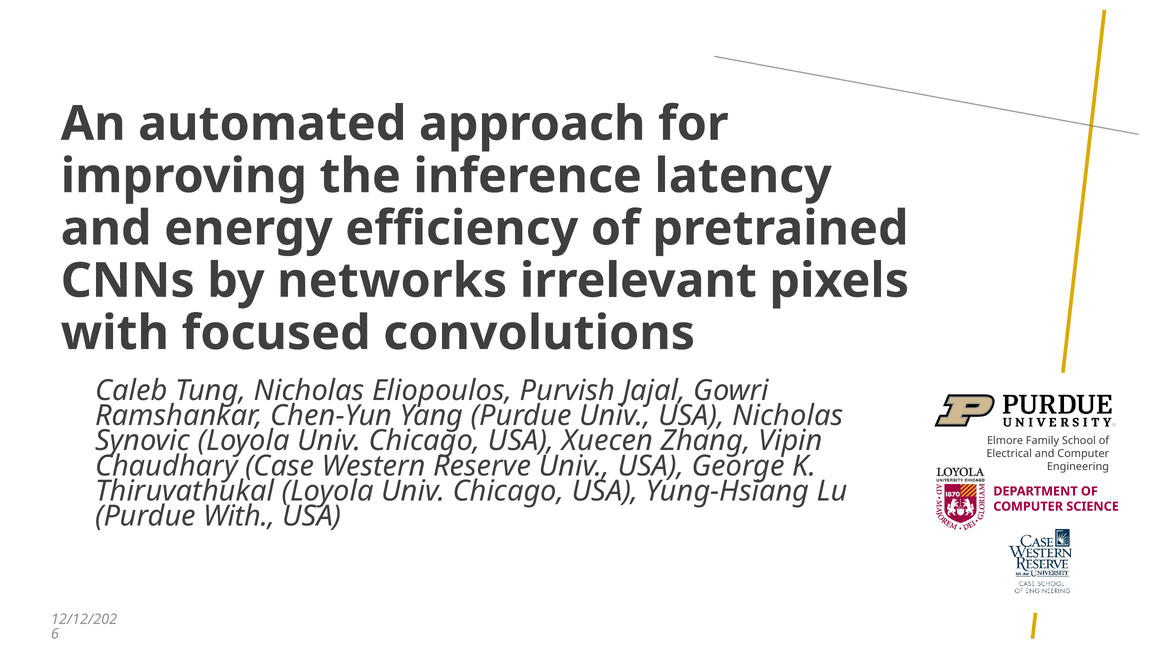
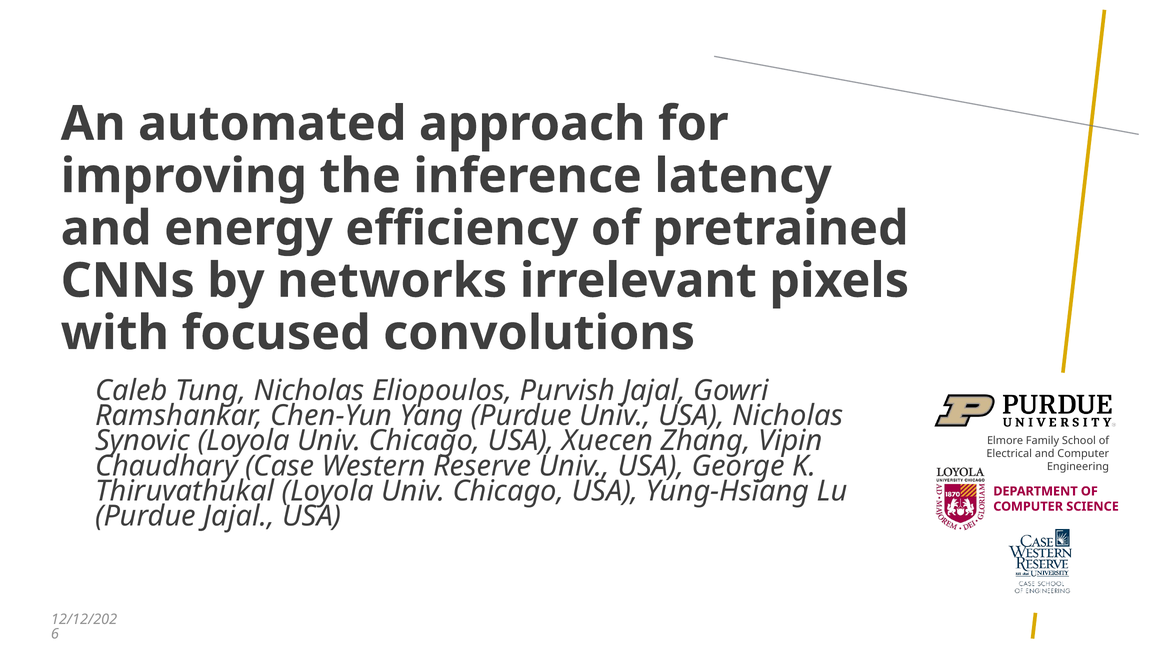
Purdue With: With -> Jajal (239, 516)
